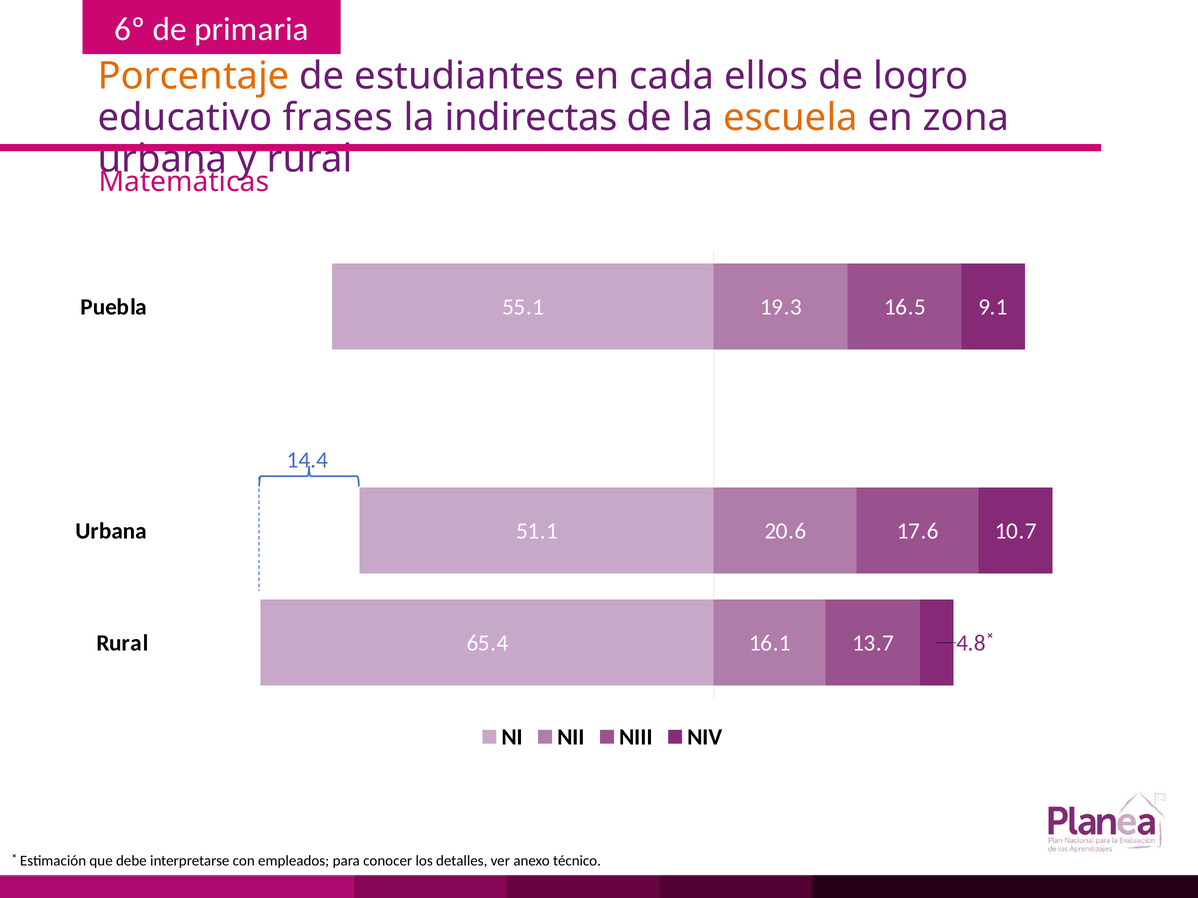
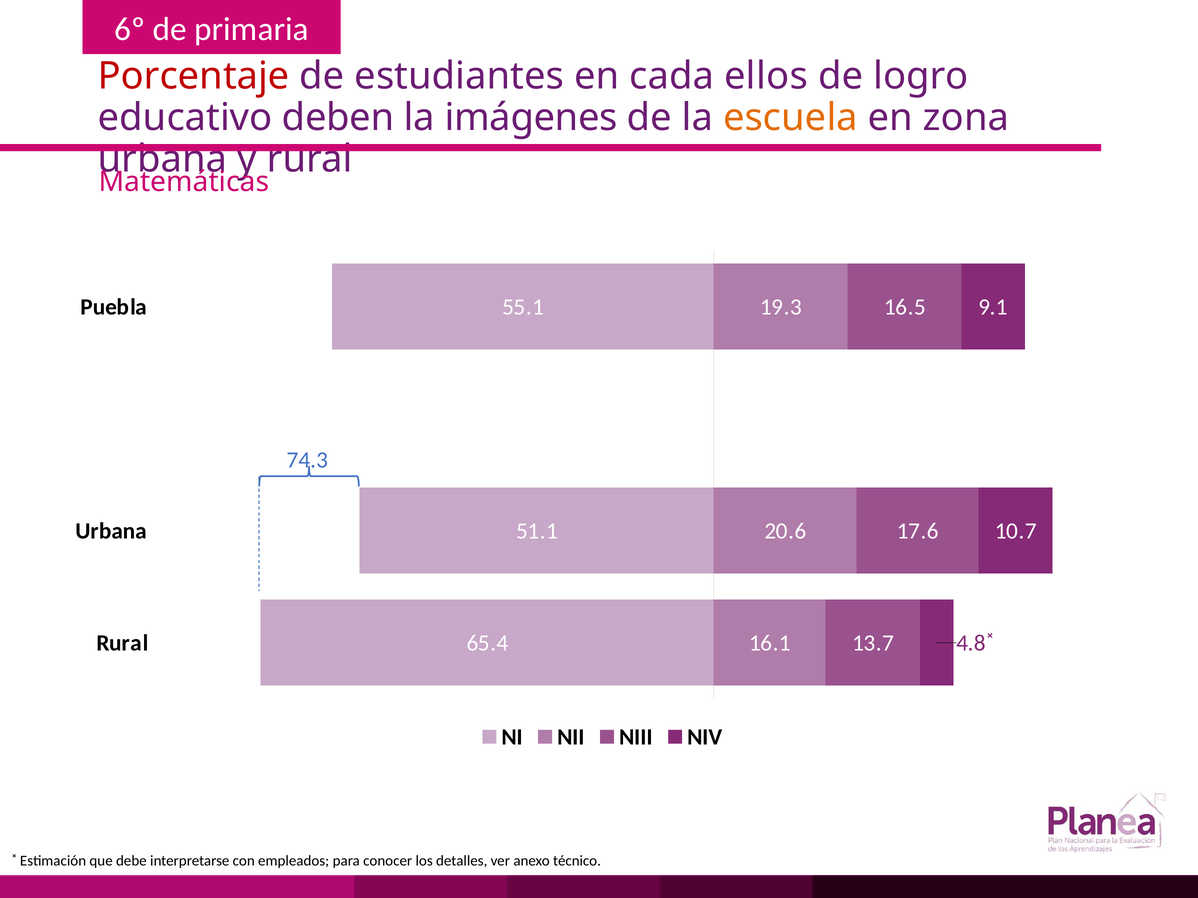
Porcentaje colour: orange -> red (194, 76)
frases: frases -> deben (338, 118)
indirectas: indirectas -> imágenes (531, 118)
14.4: 14.4 -> 74.3 (307, 461)
